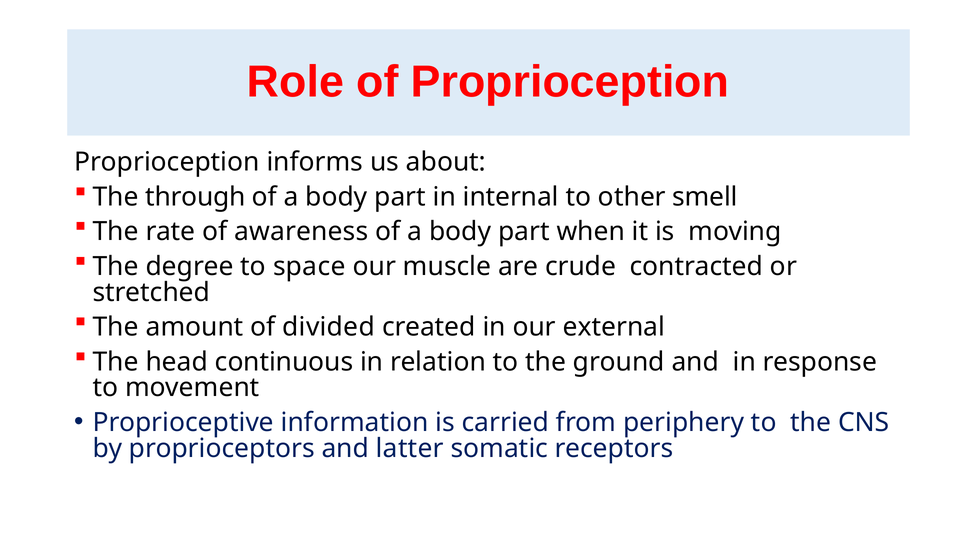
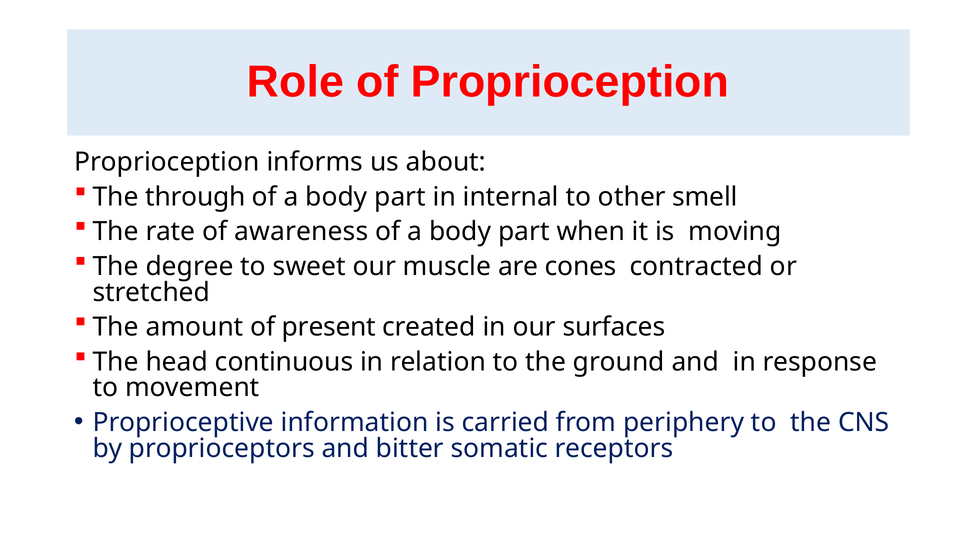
space: space -> sweet (309, 266)
crude: crude -> cones (581, 266)
divided: divided -> present (329, 327)
external: external -> surfaces (614, 327)
latter: latter -> bitter (410, 448)
